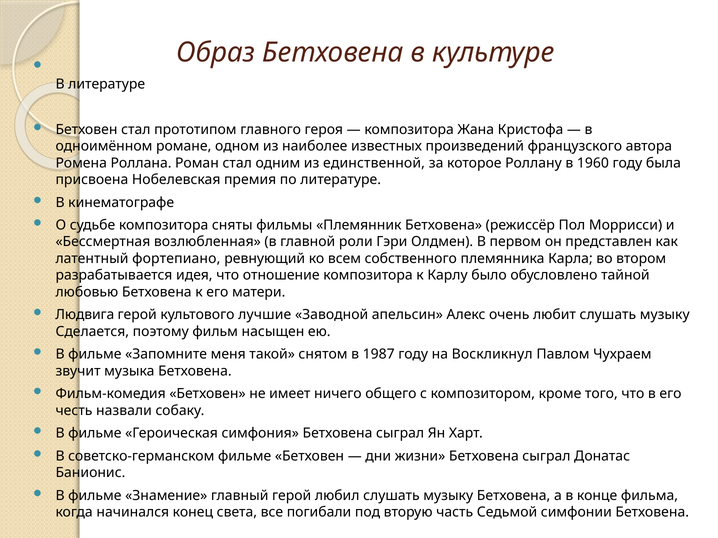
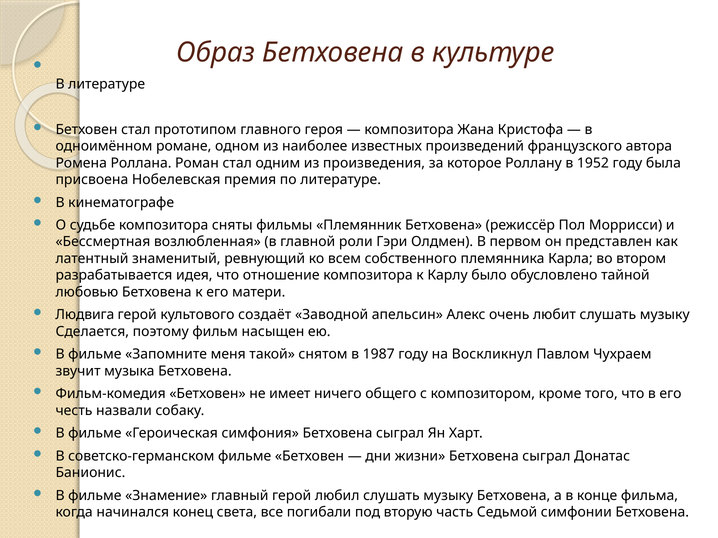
единственной: единственной -> произведения (374, 163)
1960: 1960 -> 1952 (593, 163)
фортепиано: фортепиано -> знаменитый (176, 259)
лучшие: лучшие -> создаёт (265, 315)
